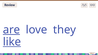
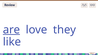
like underline: present -> none (12, 42)
